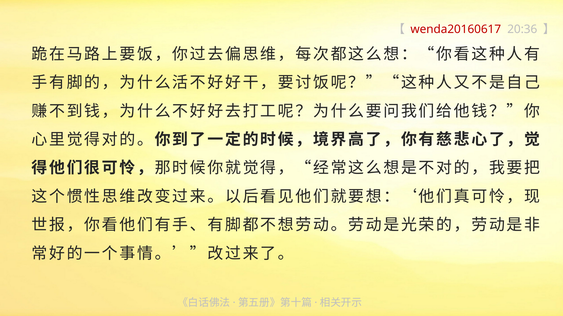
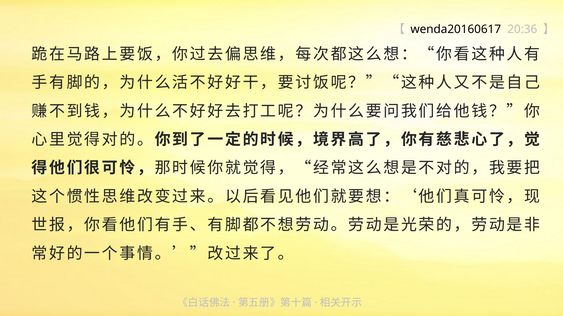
wenda20160617 colour: red -> black (456, 29)
